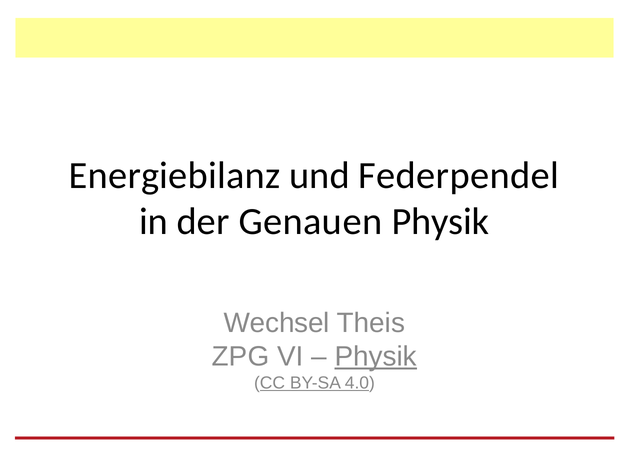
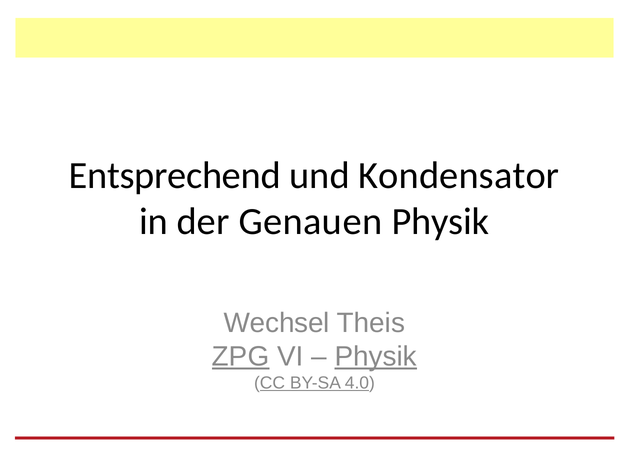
Energiebilanz: Energiebilanz -> Entsprechend (175, 175)
Federpendel: Federpendel -> Kondensator (459, 175)
ZPG underline: none -> present (241, 356)
